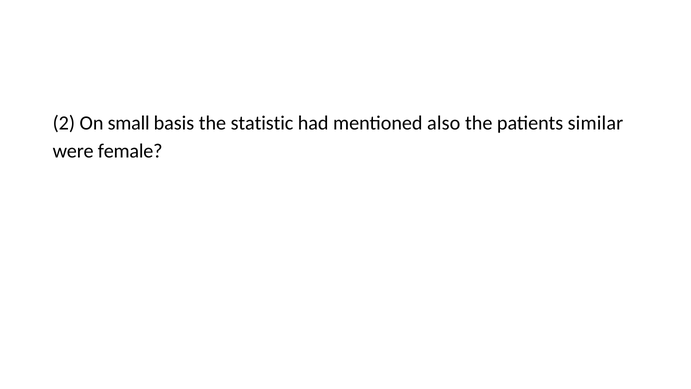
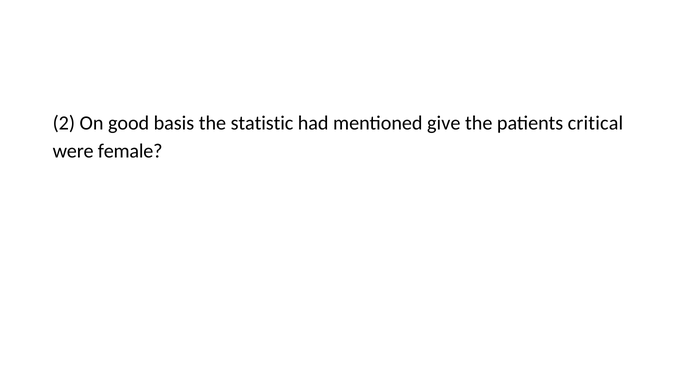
small: small -> good (129, 123)
also: also -> give (444, 123)
similar: similar -> critical (595, 123)
